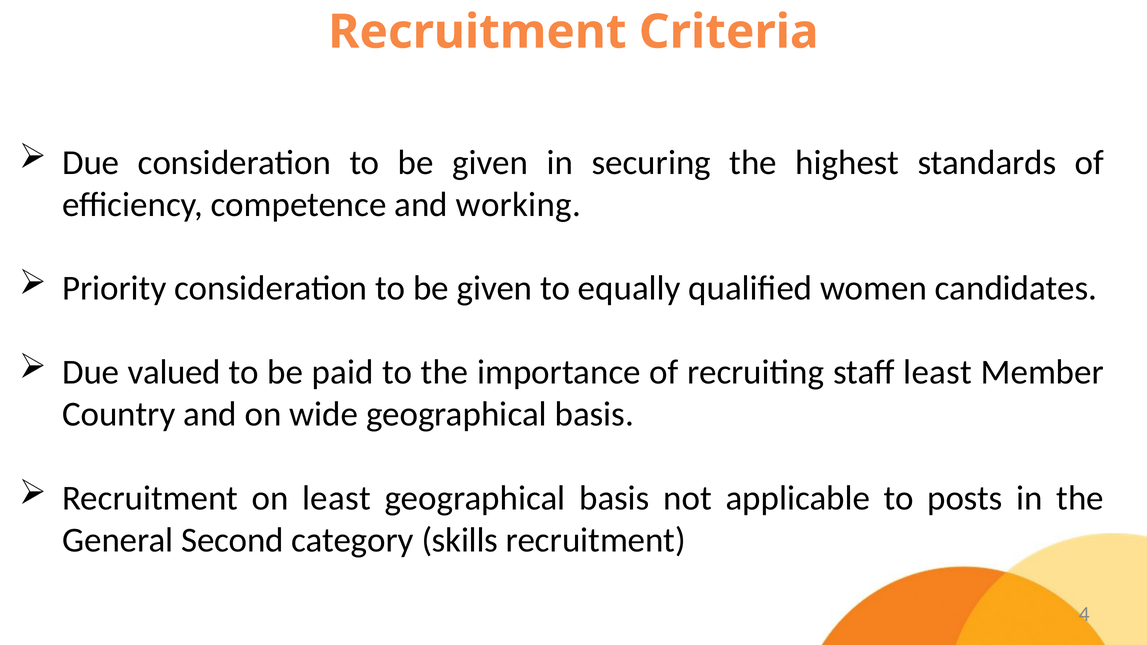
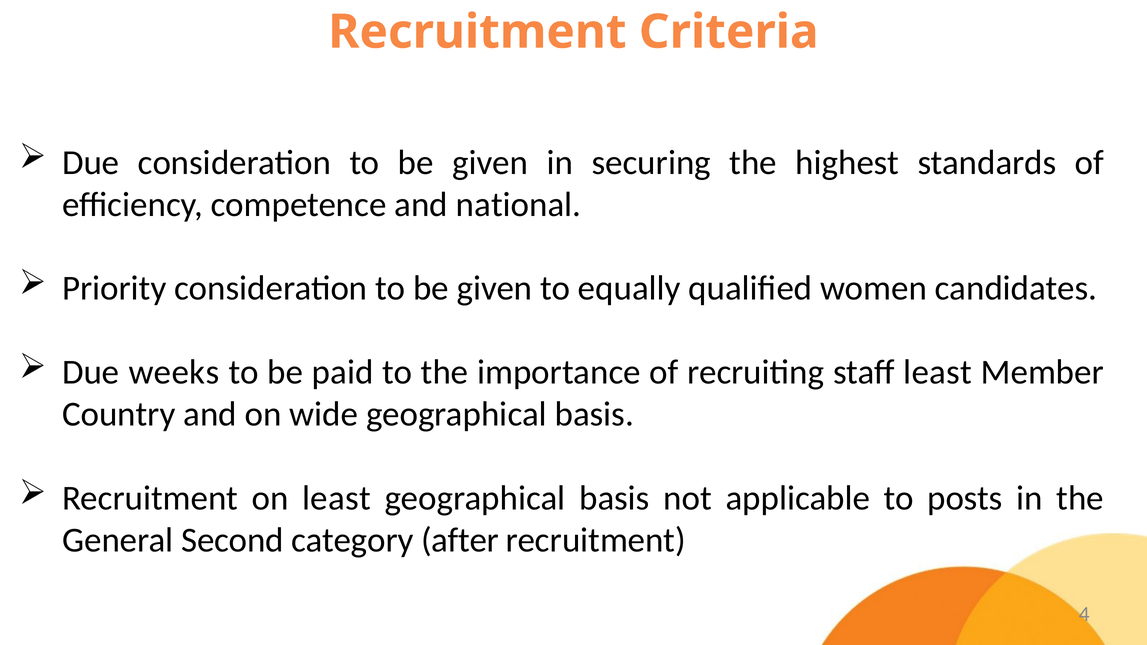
working: working -> national (519, 205)
valued: valued -> weeks (174, 373)
skills: skills -> after (460, 540)
